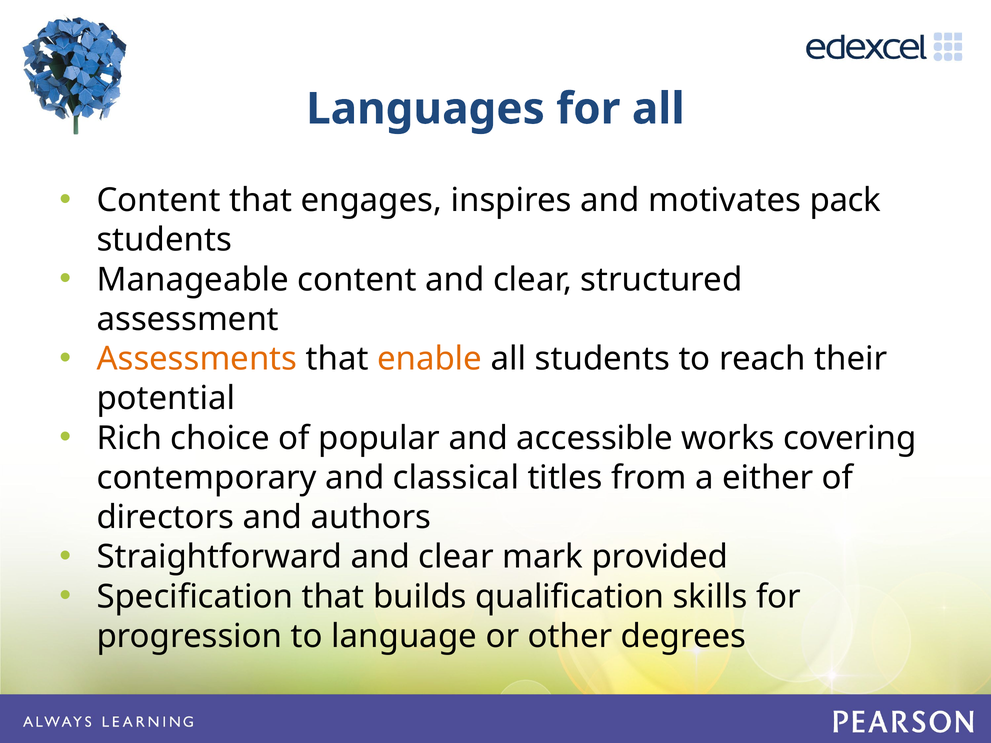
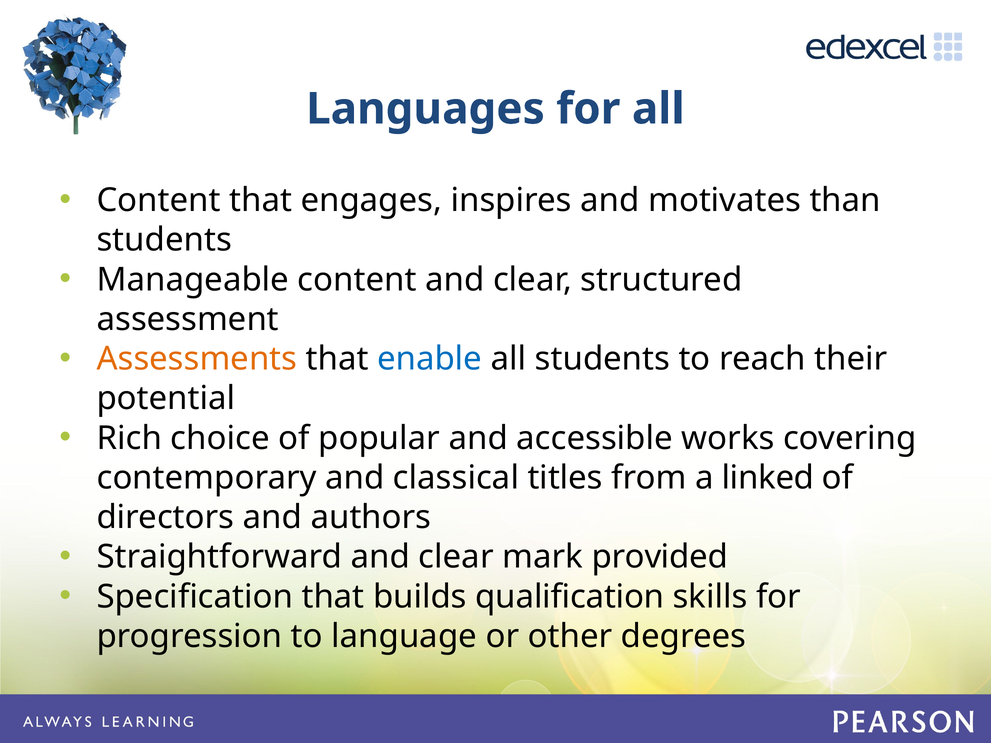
pack: pack -> than (845, 201)
enable colour: orange -> blue (430, 359)
either: either -> linked (768, 478)
